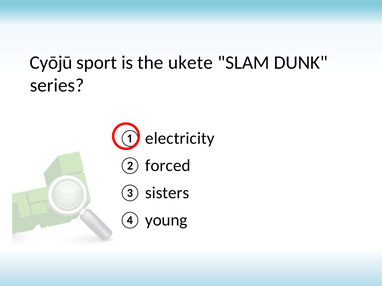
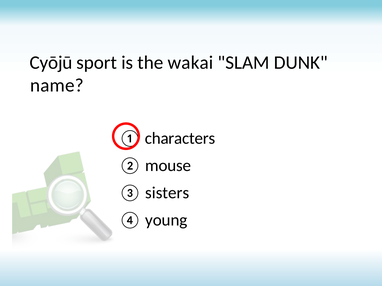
ukete: ukete -> wakai (190, 63)
series: series -> name (57, 85)
electricity: electricity -> characters (180, 138)
forced: forced -> mouse (168, 166)
